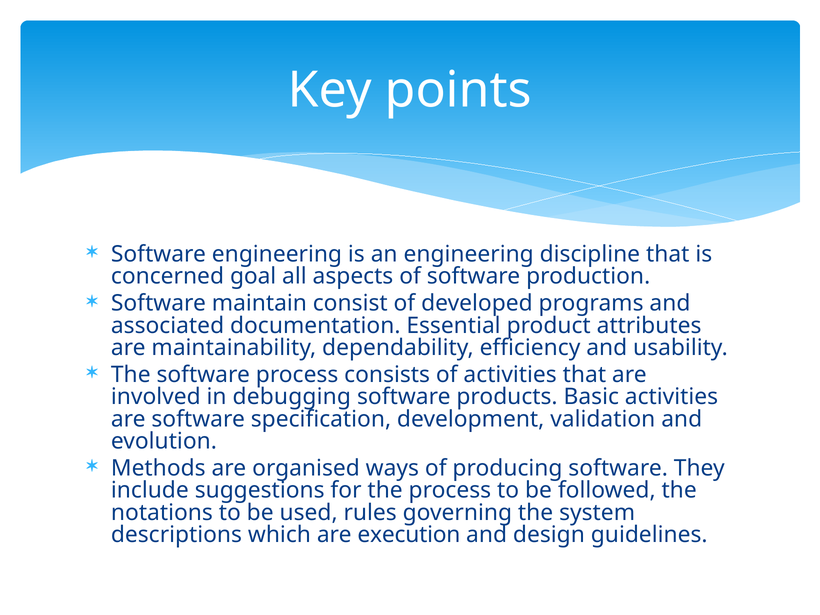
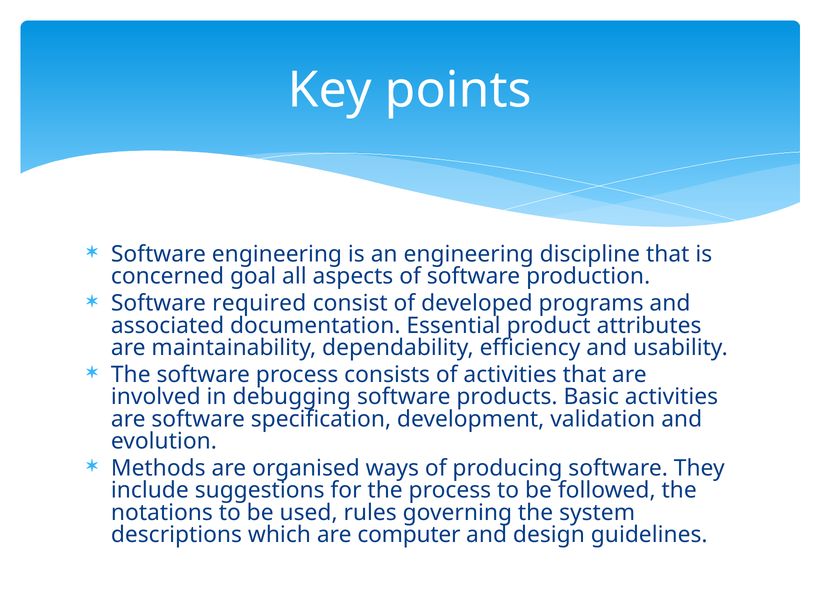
maintain: maintain -> required (259, 303)
execution: execution -> computer (409, 535)
